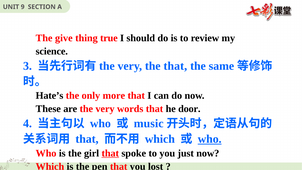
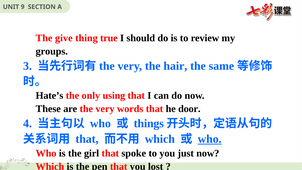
science: science -> groups (52, 51)
the that: that -> hair (175, 66)
more: more -> using (114, 96)
music: music -> things (149, 123)
that underline: present -> none (110, 153)
